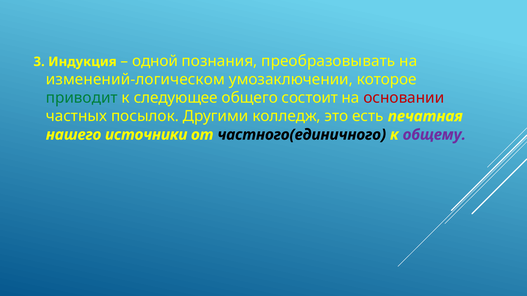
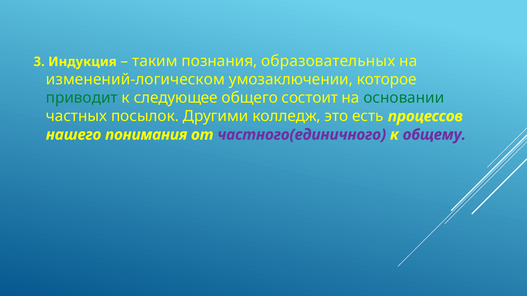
одной: одной -> таким (155, 61)
преобразовывать: преобразовывать -> образовательных (328, 61)
основании colour: red -> green (404, 98)
печатная: печатная -> процессов (425, 116)
источники: источники -> понимания (146, 135)
частного(единичного colour: black -> purple (302, 135)
